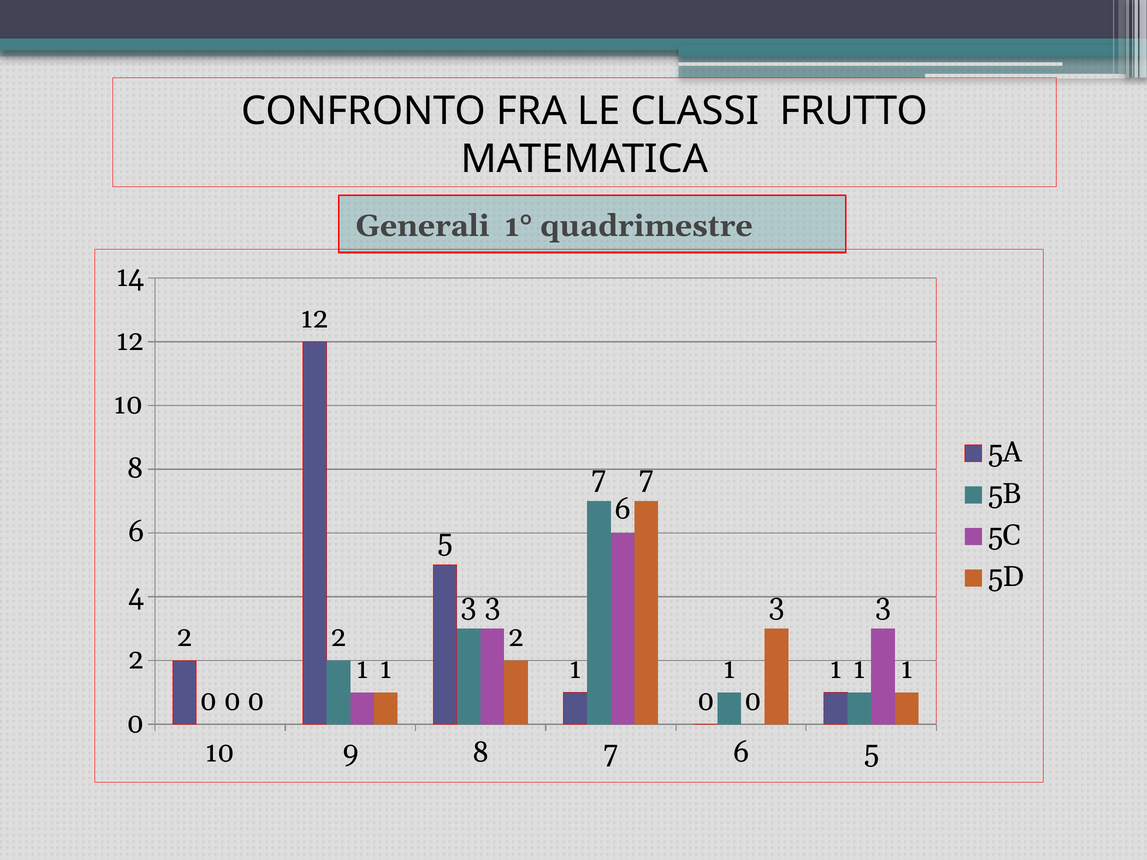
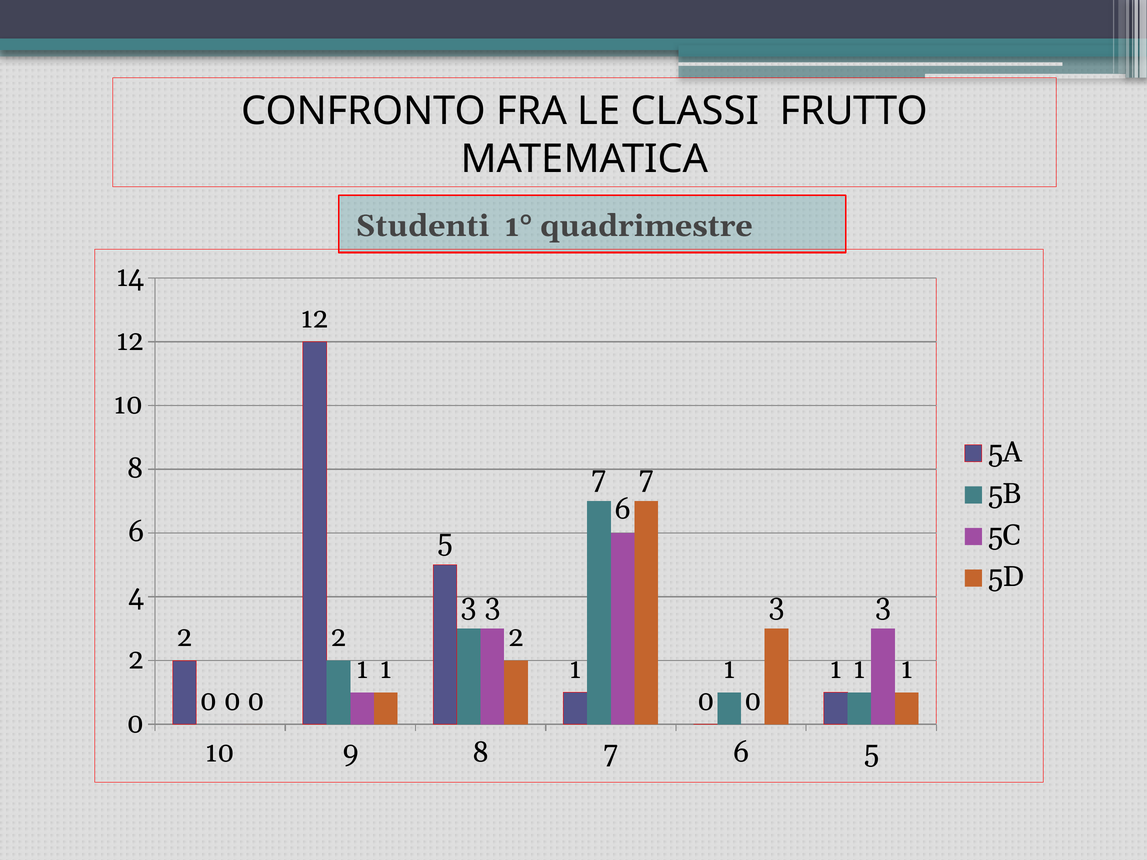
Generali: Generali -> Studenti (422, 226)
